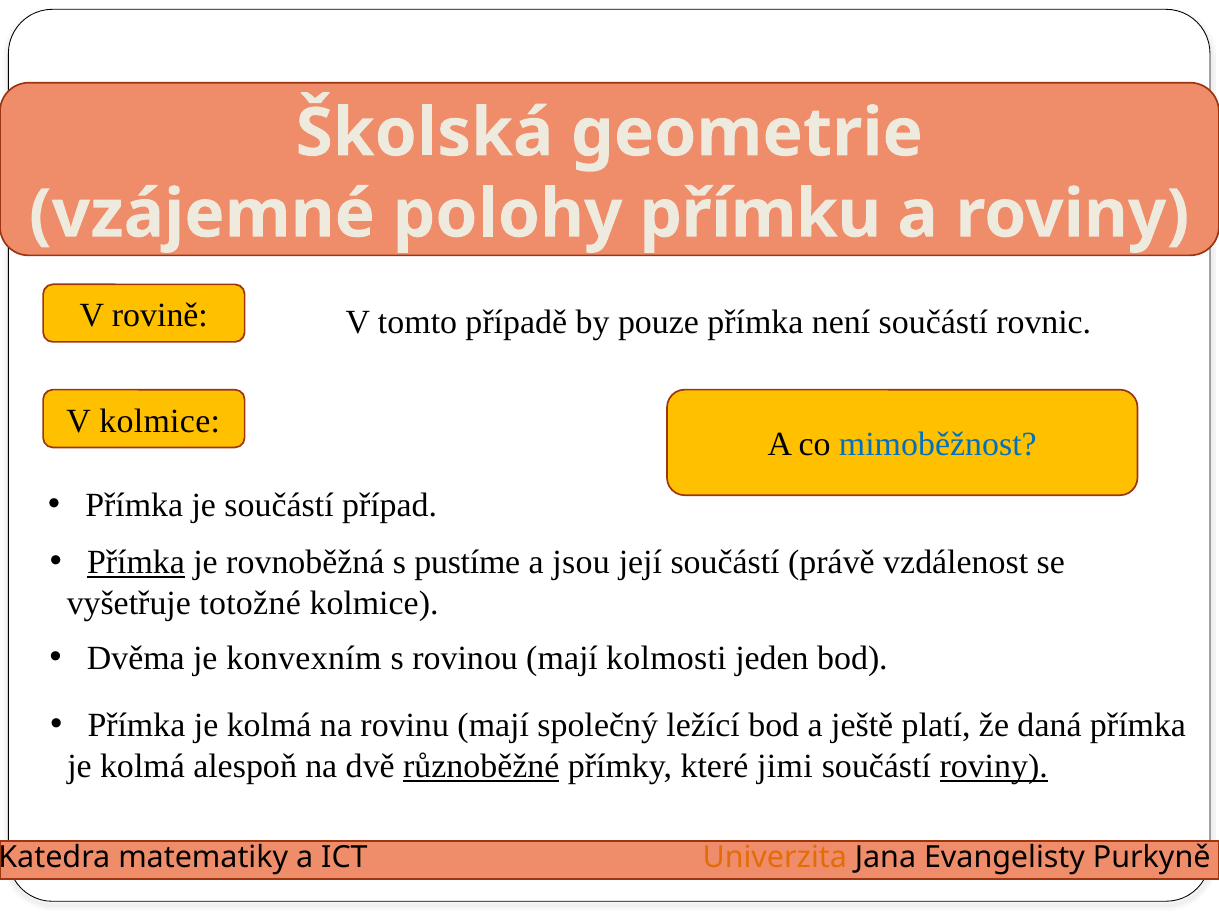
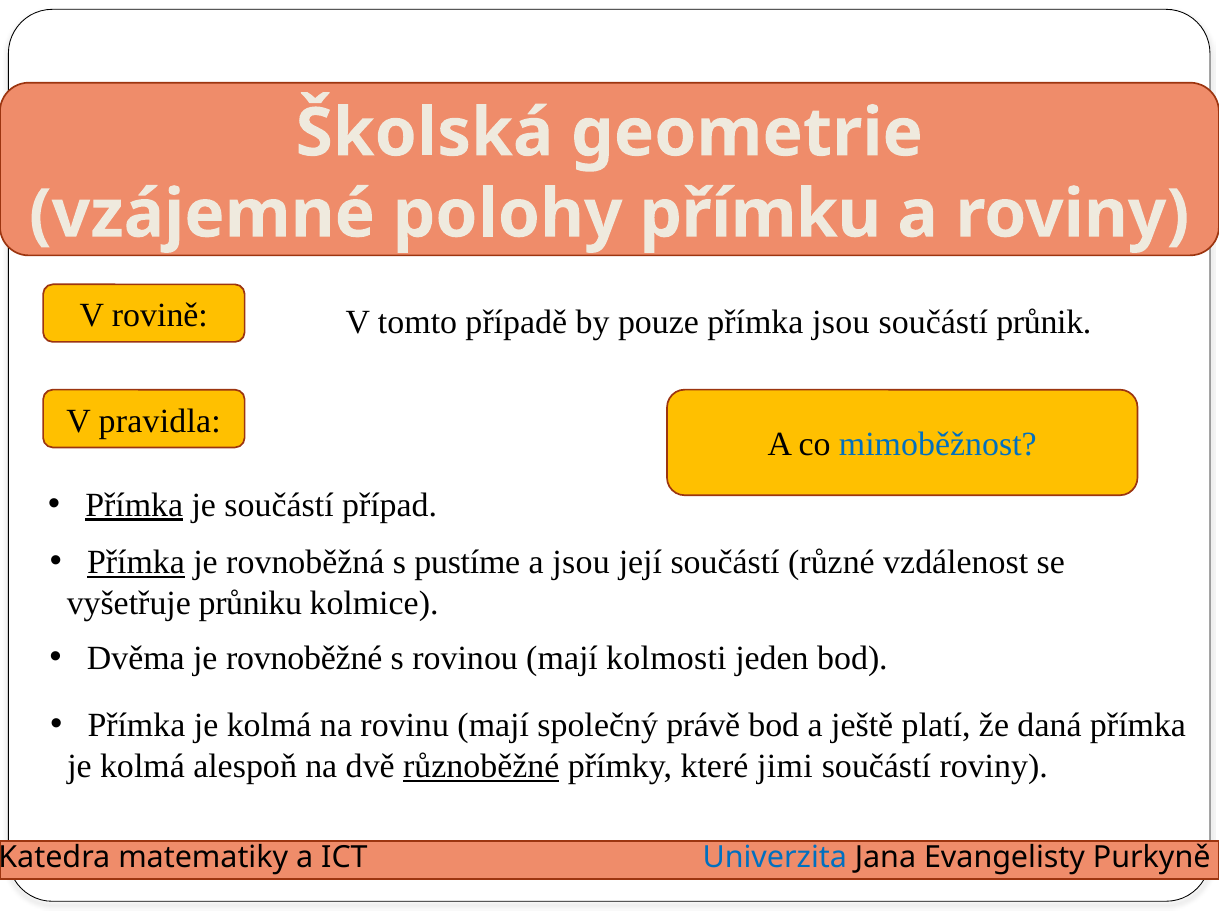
přímka není: není -> jsou (841, 323)
rovnic: rovnic -> průnik (1044, 323)
V kolmice: kolmice -> pravidla (160, 421)
Přímka underline: none -> present (134, 505)
právě: právě -> různé (831, 563)
totožné: totožné -> průniku (250, 603)
konvexním: konvexním -> rovnoběžné (304, 658)
ležící: ležící -> právě (703, 726)
roviny underline: present -> none (994, 766)
Univerzita colour: orange -> blue (775, 858)
